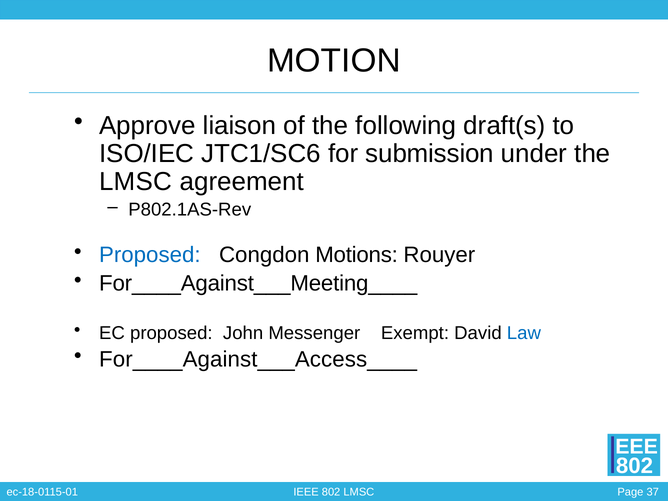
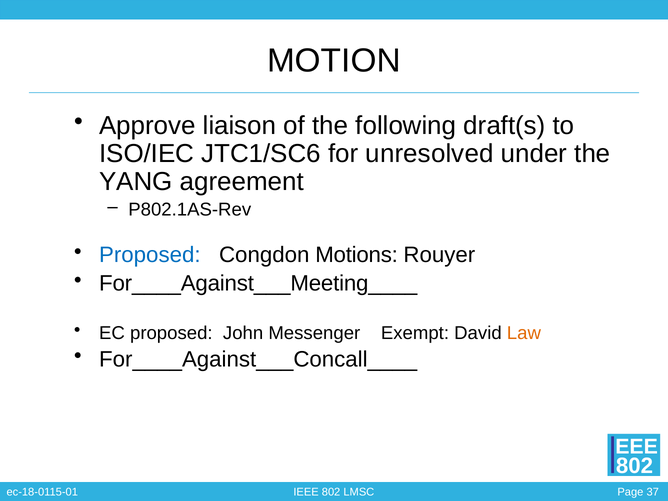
submission: submission -> unresolved (430, 154)
LMSC: LMSC -> YANG (136, 182)
Law colour: blue -> orange (524, 333)
For____Against___Access____: For____Against___Access____ -> For____Against___Concall____ (258, 359)
